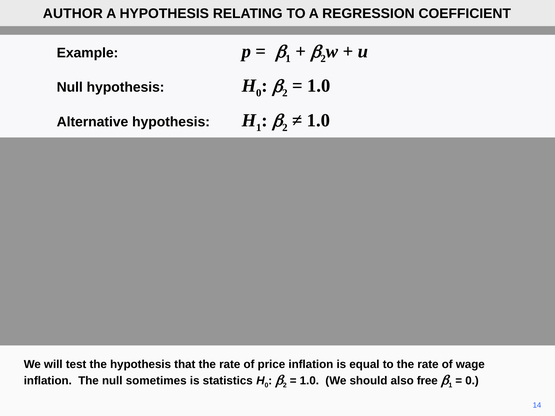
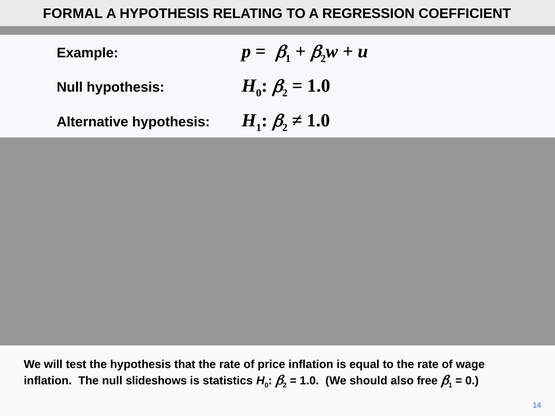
AUTHOR: AUTHOR -> FORMAL (73, 14)
sometimes: sometimes -> slideshows (156, 381)
